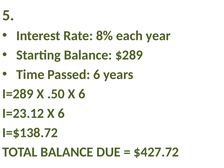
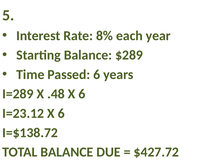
.50: .50 -> .48 (56, 94)
